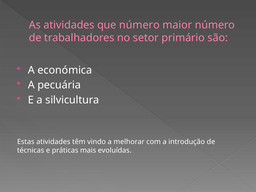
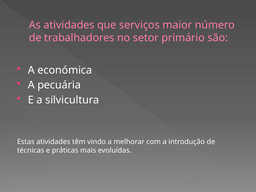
que número: número -> serviços (139, 25)
